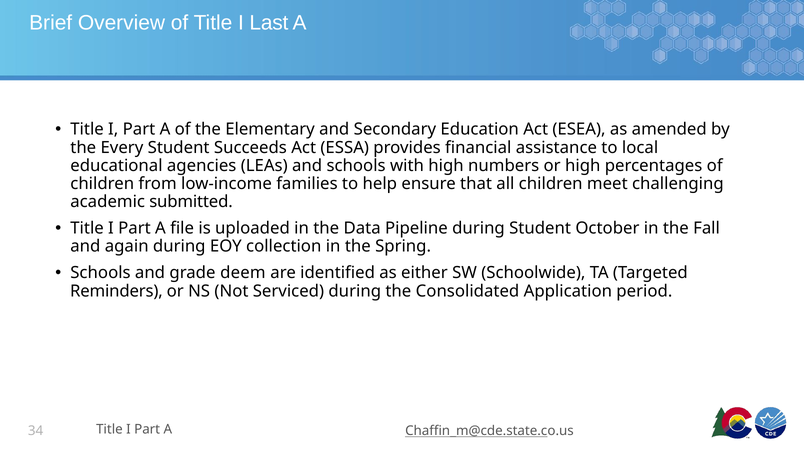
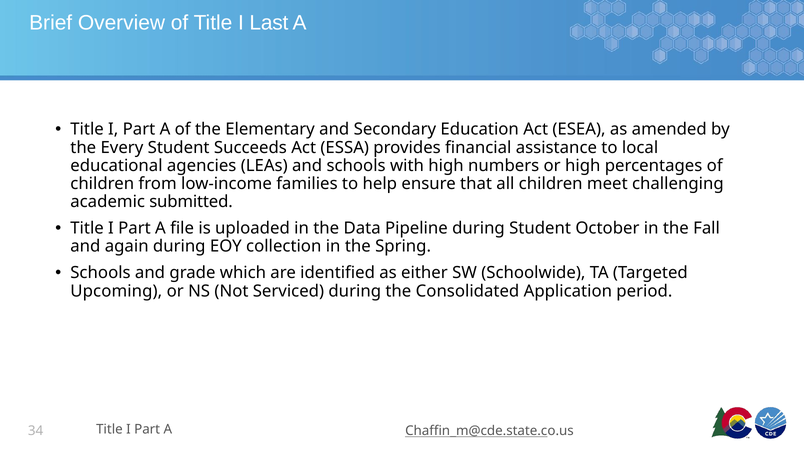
deem: deem -> which (243, 273)
Reminders: Reminders -> Upcoming (116, 291)
